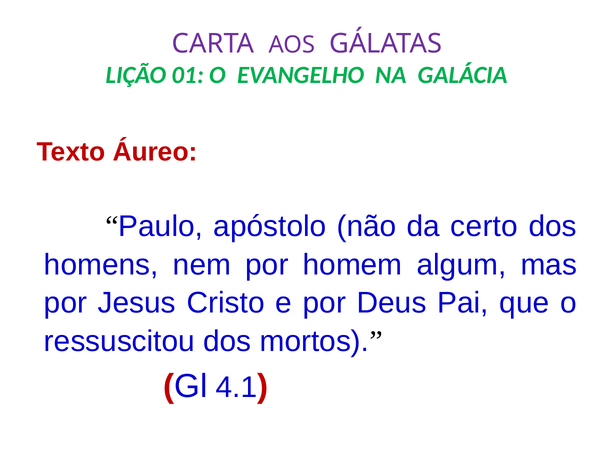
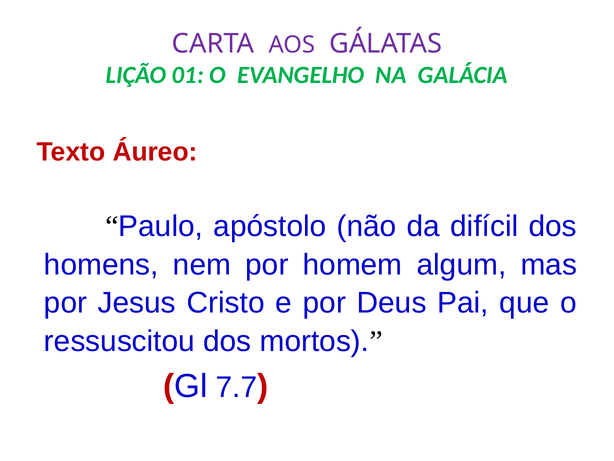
certo: certo -> difícil (484, 226)
4.1: 4.1 -> 7.7 (237, 387)
